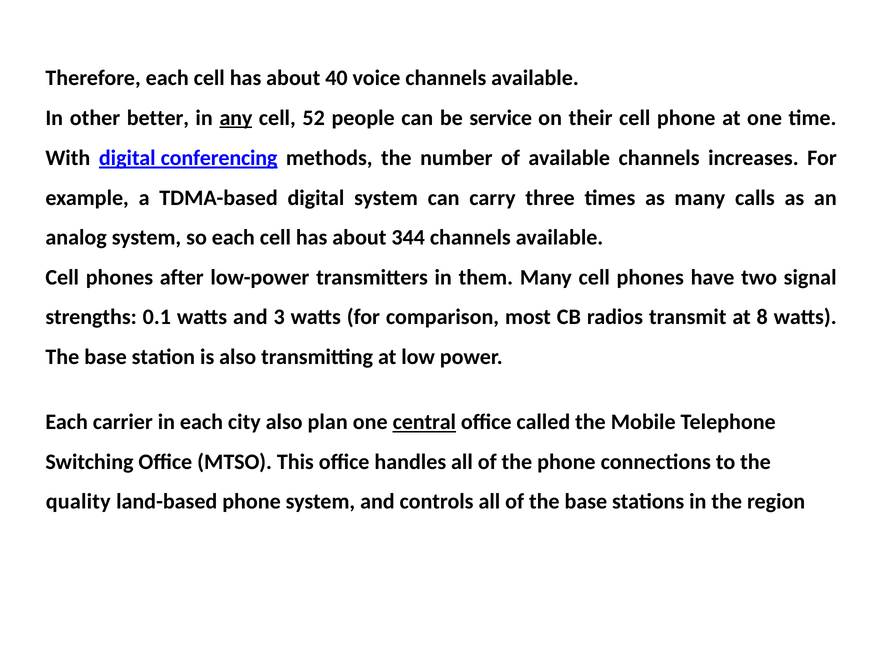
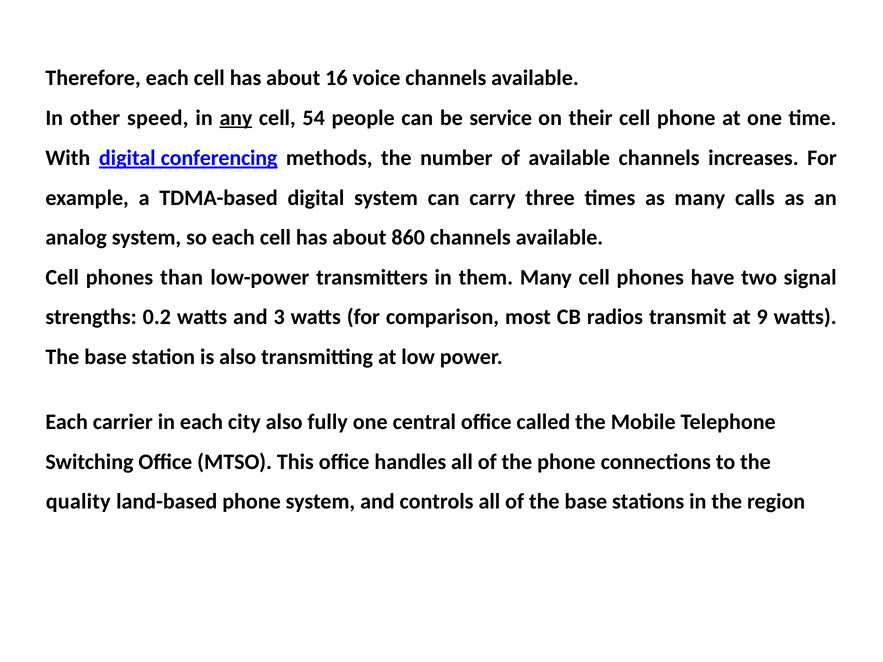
40: 40 -> 16 (336, 78)
better: better -> speed (158, 118)
52: 52 -> 54 (314, 118)
344: 344 -> 860 (408, 238)
after: after -> than (182, 278)
0.1: 0.1 -> 0.2 (157, 317)
8: 8 -> 9 (762, 317)
plan: plan -> fully (328, 422)
central underline: present -> none (424, 422)
